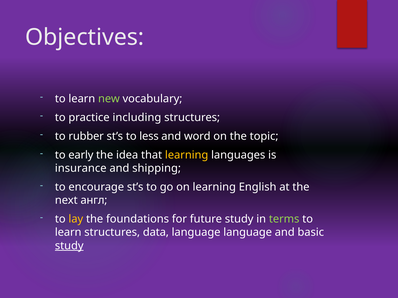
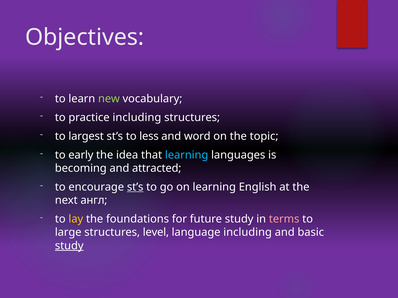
rubber: rubber -> largest (86, 136)
learning colour: yellow -> light blue (187, 155)
insurance: insurance -> becoming (81, 169)
shipping: shipping -> attracted (157, 169)
st’s underline: none -> present (135, 187)
terms colour: light green -> pink (284, 219)
learn: learn -> large (68, 233)
data: data -> level (156, 233)
language language: language -> including (248, 233)
